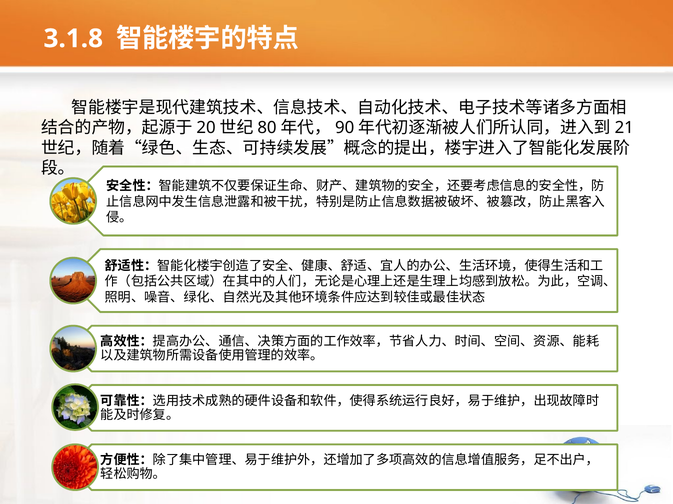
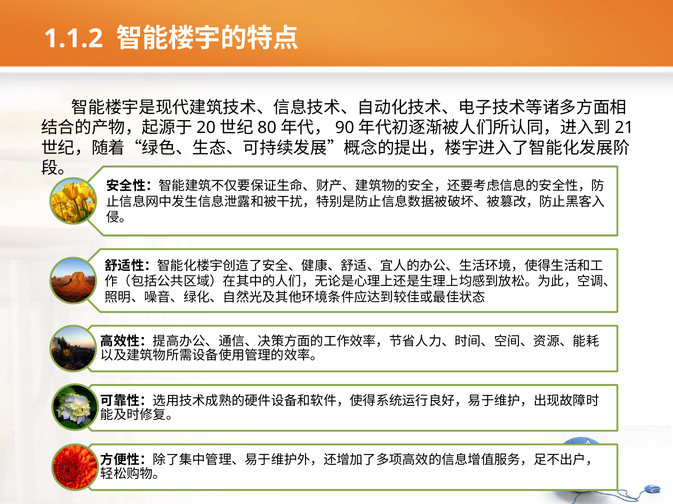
3.1.8: 3.1.8 -> 1.1.2 (73, 39)
